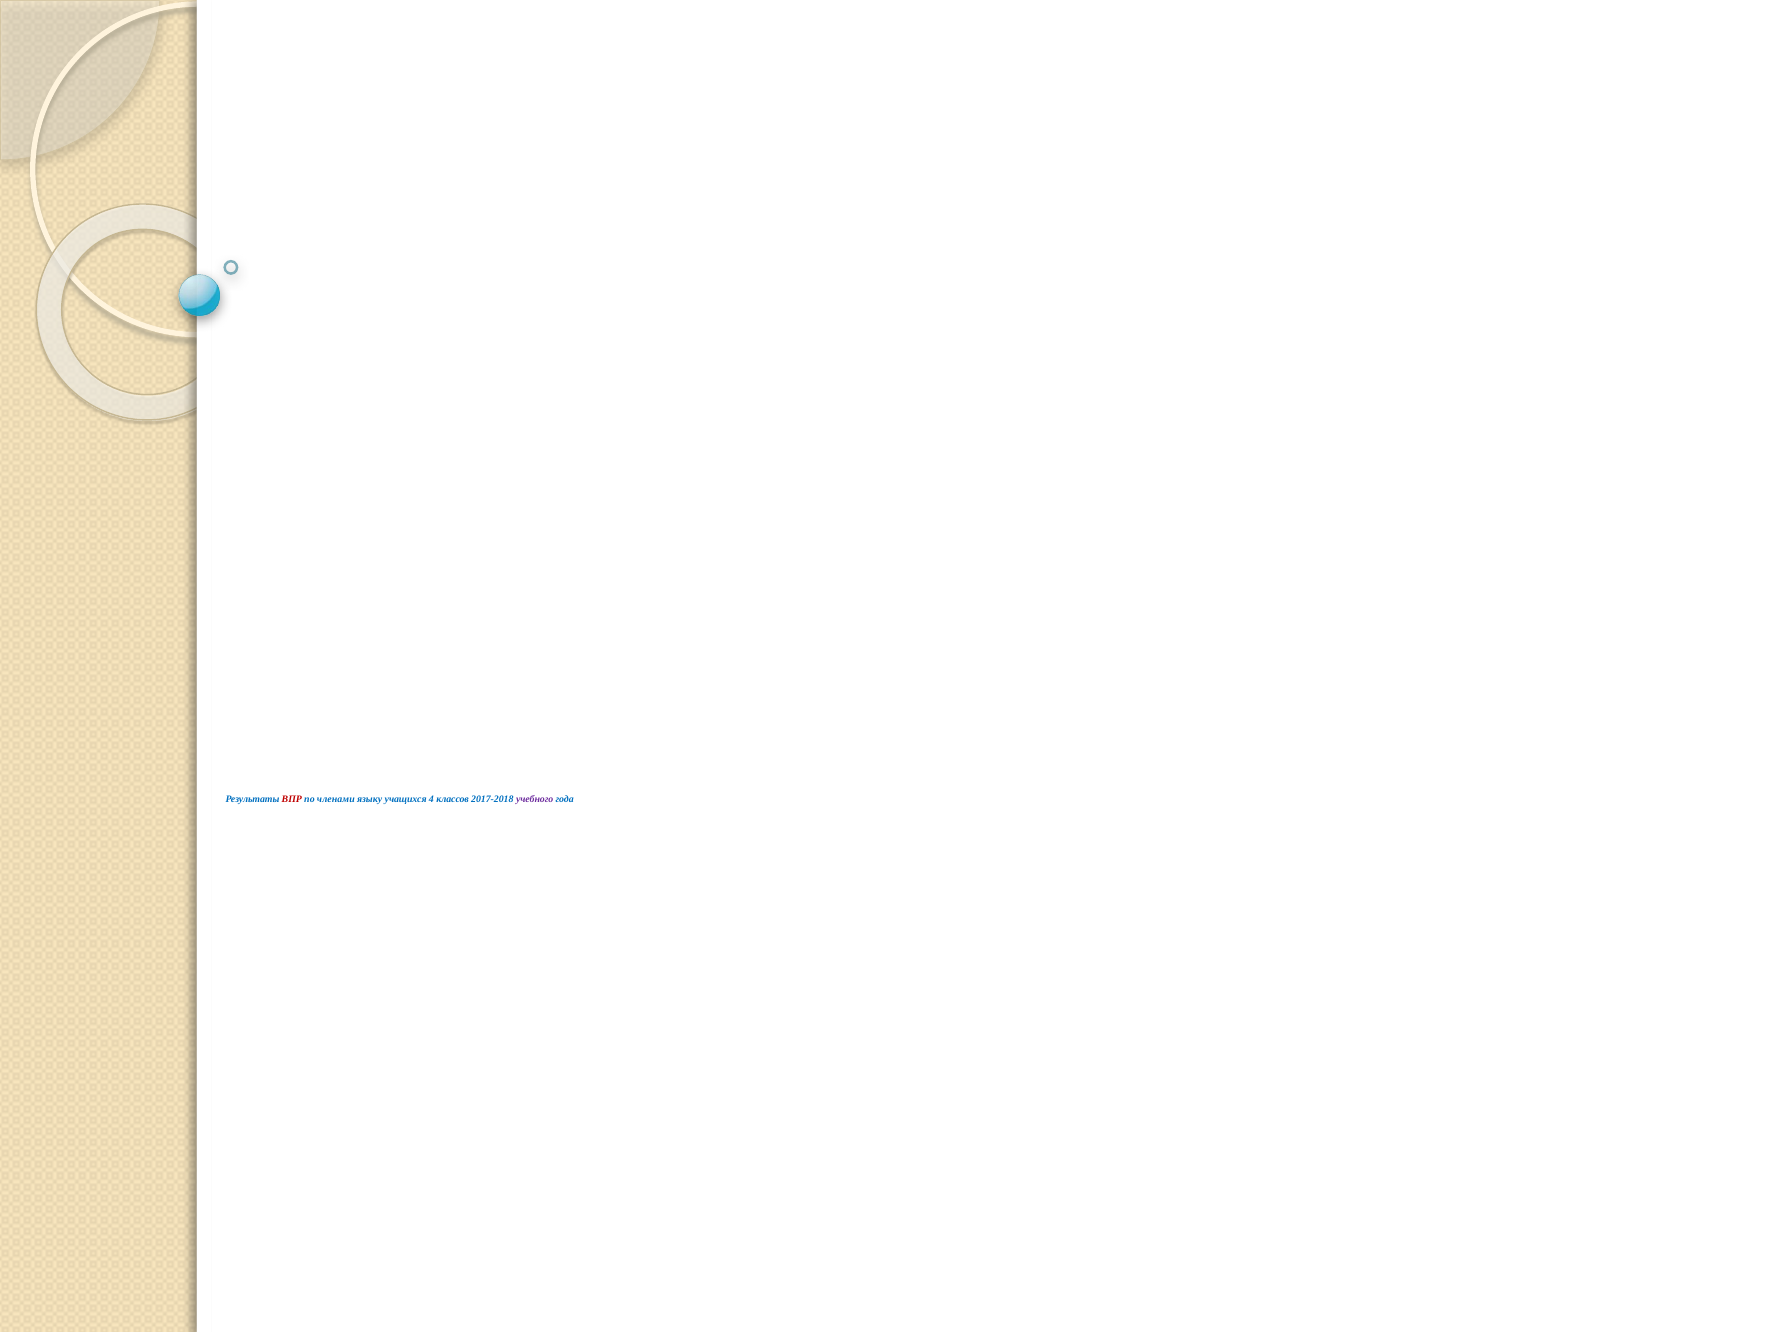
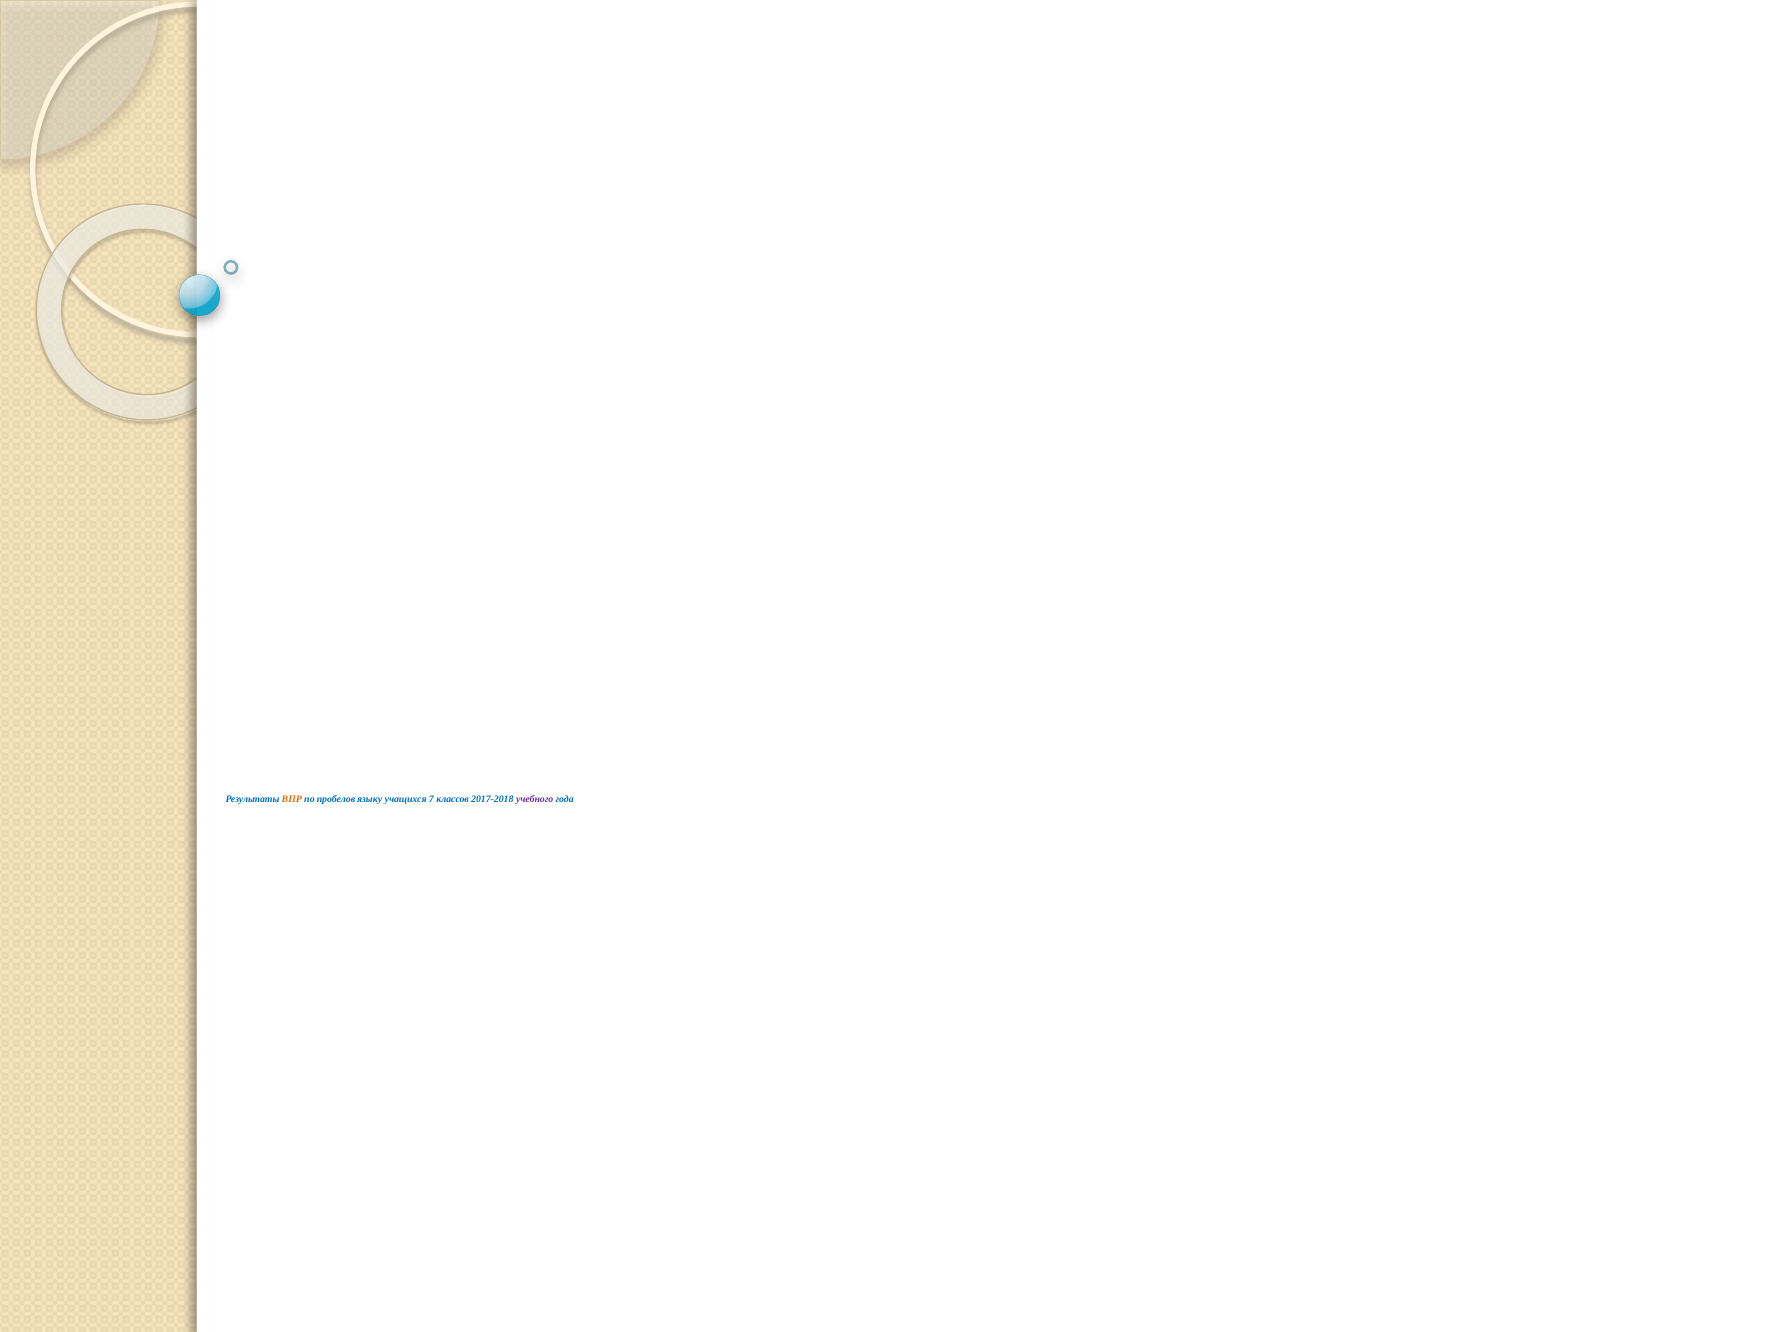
ВПР colour: red -> orange (292, 799)
членами: членами -> пробелов (336, 799)
4: 4 -> 7 (431, 799)
